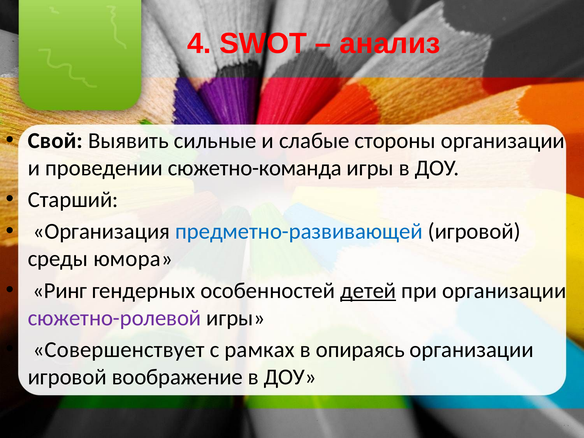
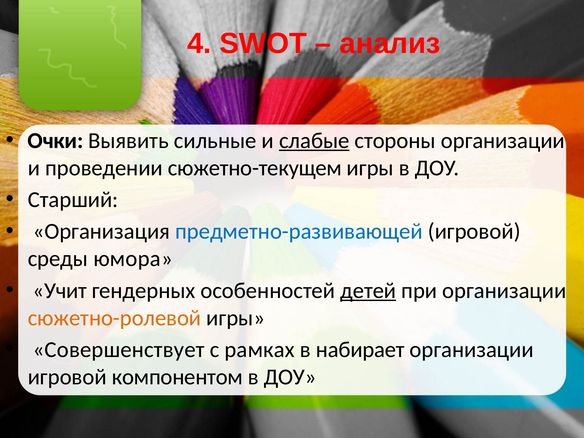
Свой: Свой -> Очки (55, 141)
слабые underline: none -> present (314, 141)
сюжетно-команда: сюжетно-команда -> сюжетно-текущем (255, 168)
Ринг: Ринг -> Учит (60, 291)
сюжетно-ролевой colour: purple -> orange (115, 318)
опираясь: опираясь -> набирает (360, 350)
воображение: воображение -> компонентом (177, 377)
